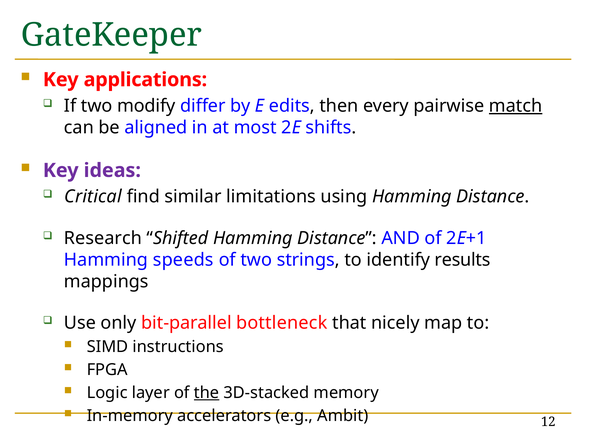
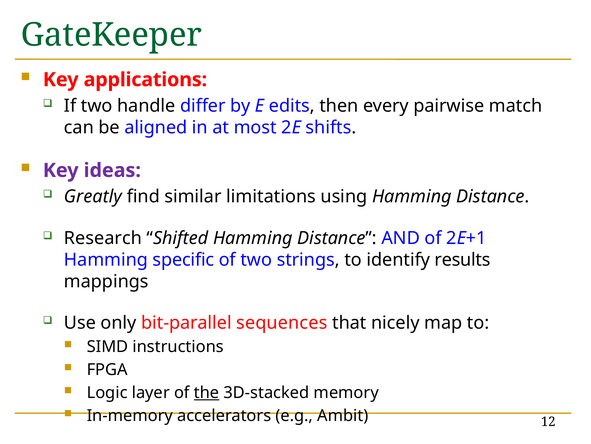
modify: modify -> handle (146, 106)
match underline: present -> none (516, 106)
Critical: Critical -> Greatly (93, 196)
speeds: speeds -> specific (183, 259)
bottleneck: bottleneck -> sequences (282, 322)
